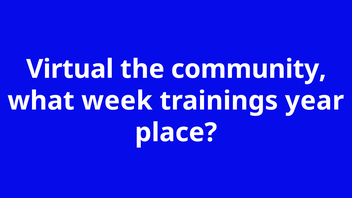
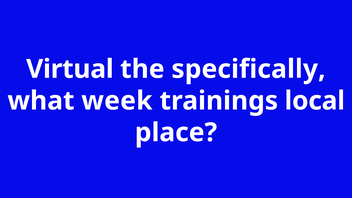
community: community -> specifically (248, 69)
year: year -> local (315, 101)
